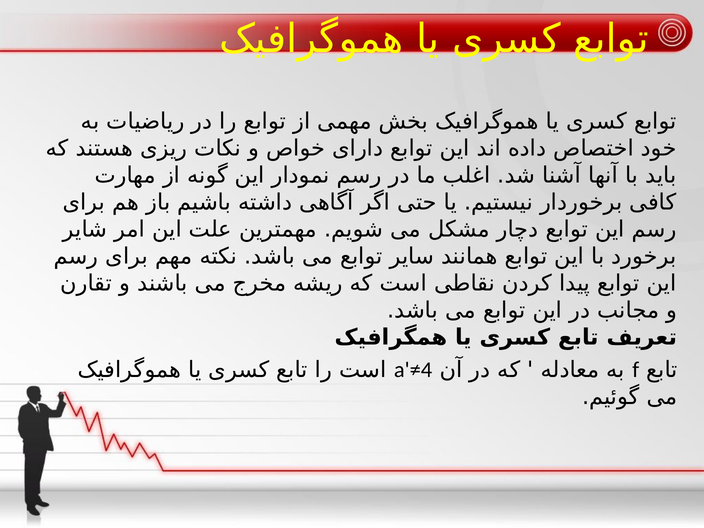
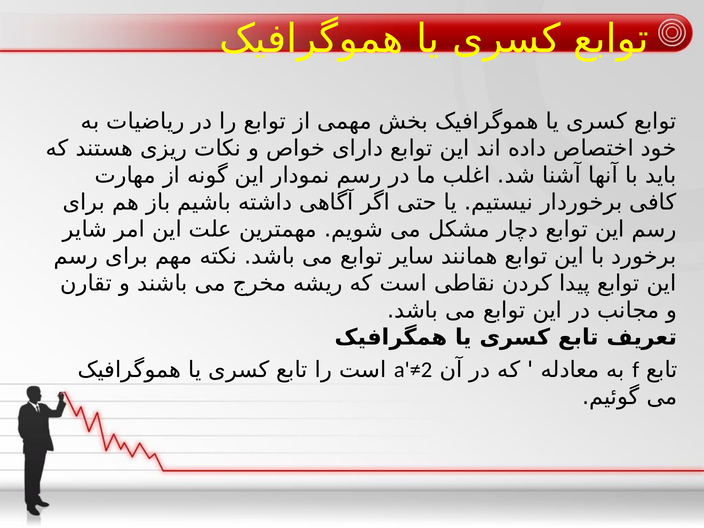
a'≠4: a'≠4 -> a'≠2 (413, 370)
